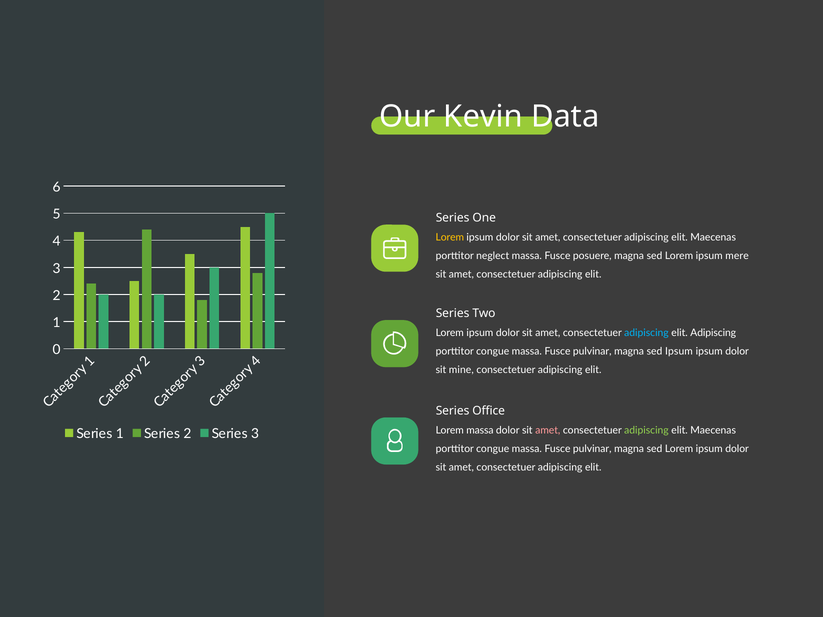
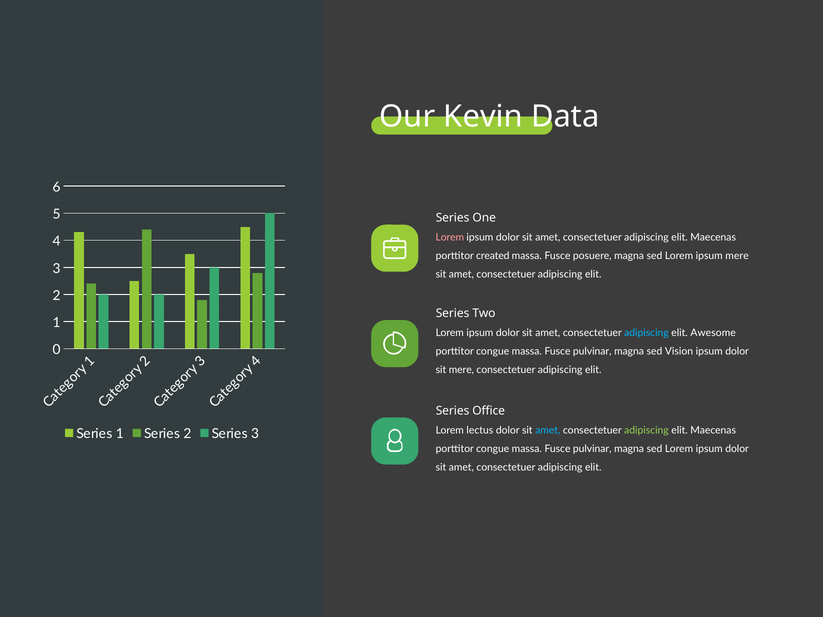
Lorem colour: yellow -> pink (450, 238)
neglect: neglect -> created (493, 256)
elit Adipiscing: Adipiscing -> Awesome (713, 333)
sed Ipsum: Ipsum -> Vision (679, 352)
sit mine: mine -> mere (461, 370)
Lorem massa: massa -> lectus (480, 430)
amet colour: pink -> light blue (548, 430)
